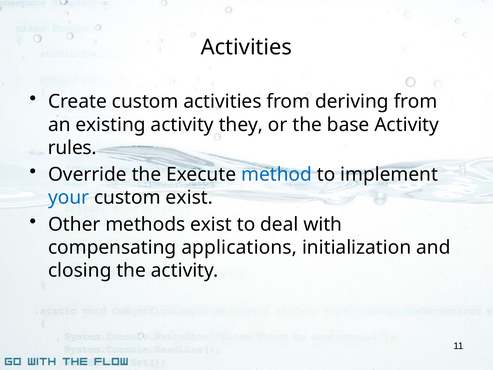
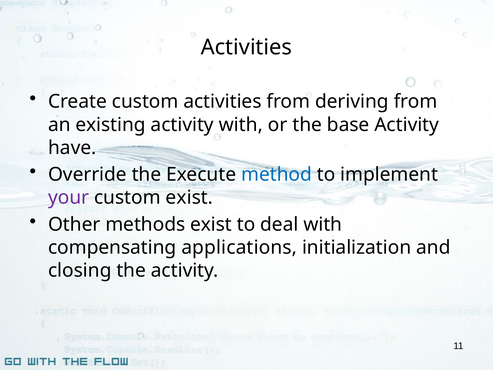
activity they: they -> with (241, 125)
rules: rules -> have (72, 148)
your colour: blue -> purple (69, 198)
